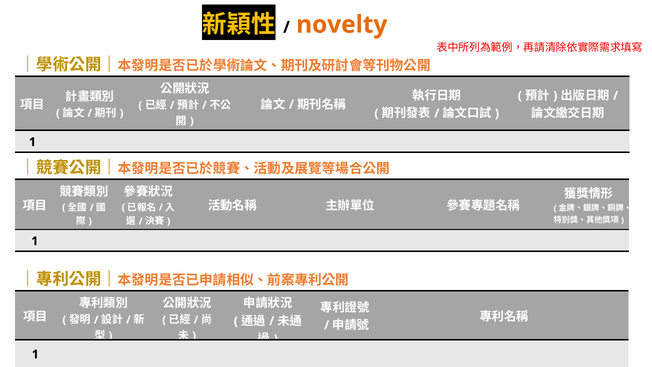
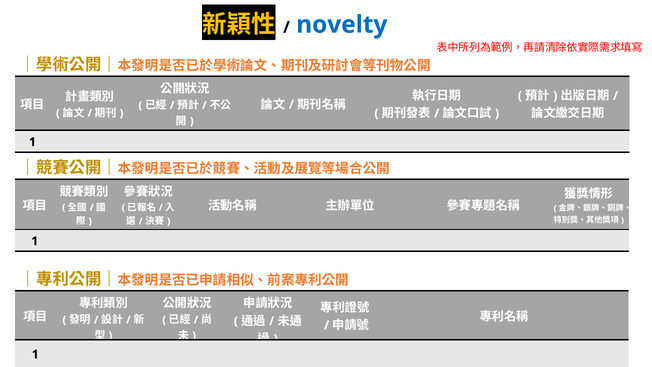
novelty colour: orange -> blue (342, 25)
